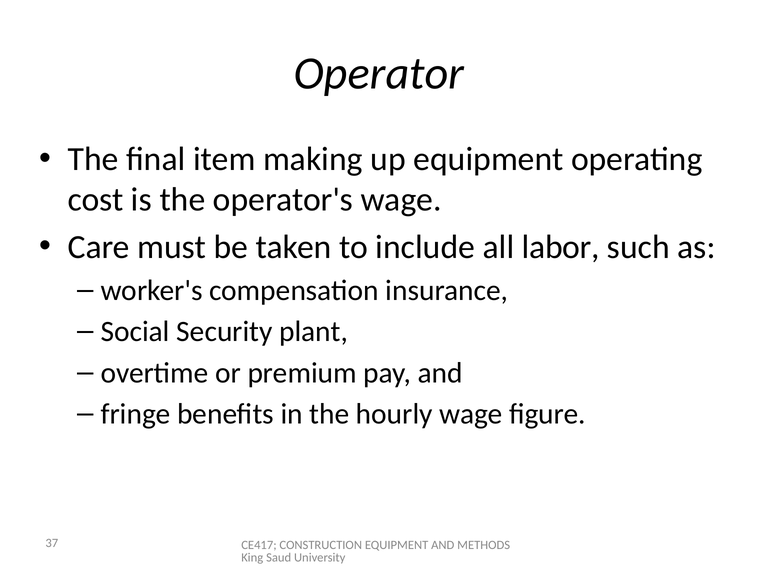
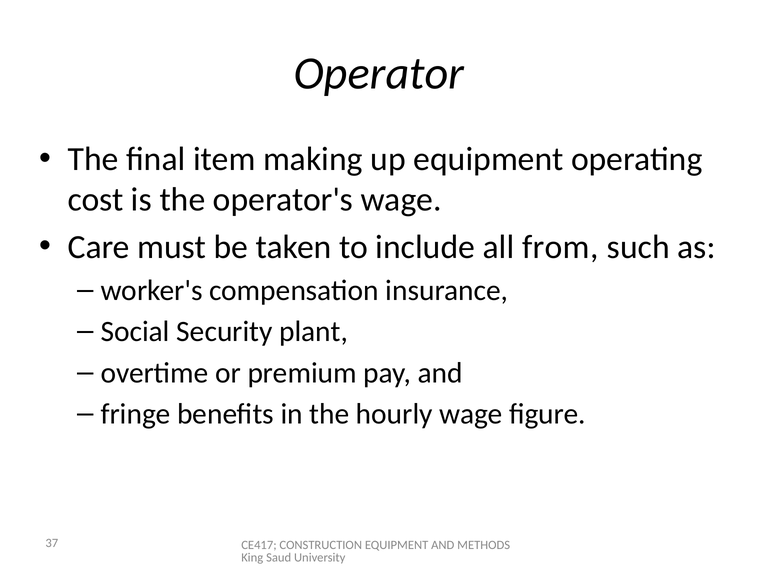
labor: labor -> from (560, 247)
